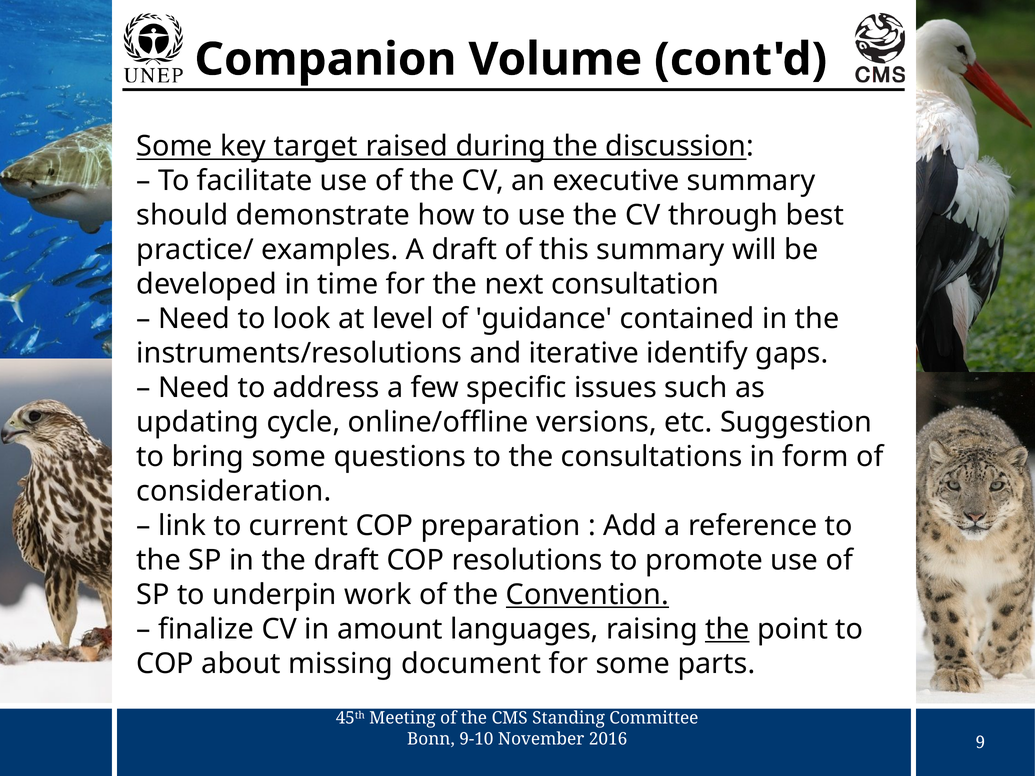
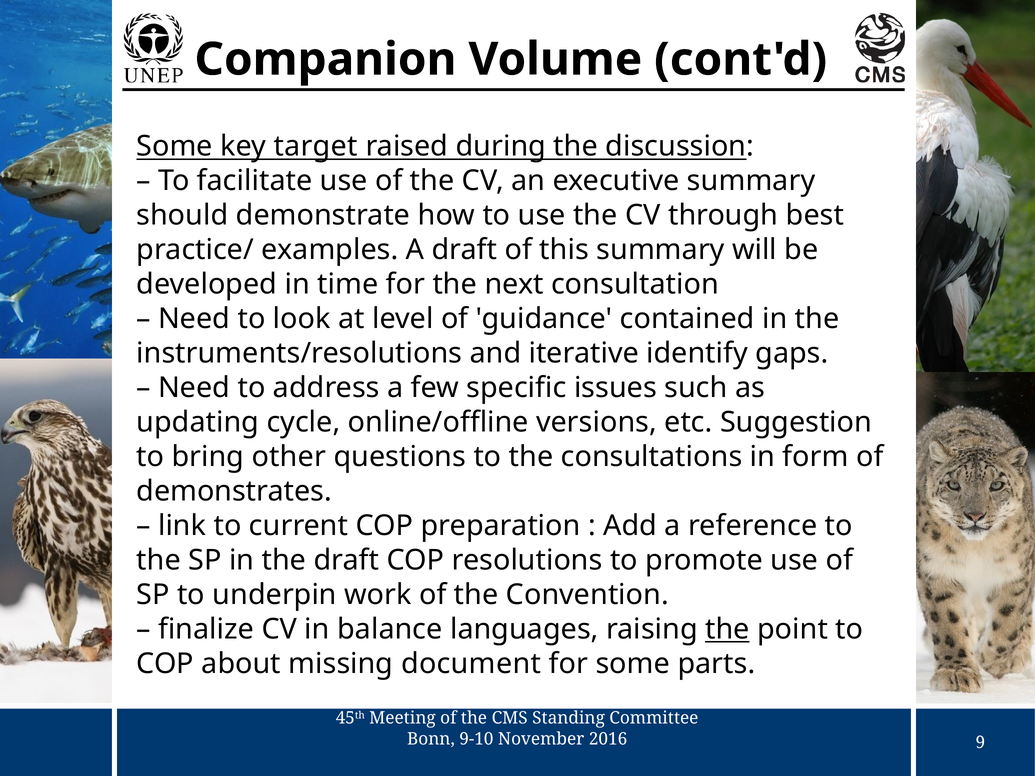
bring some: some -> other (289, 457)
consideration: consideration -> demonstrates (234, 491)
Convention underline: present -> none (587, 595)
amount: amount -> balance (390, 630)
